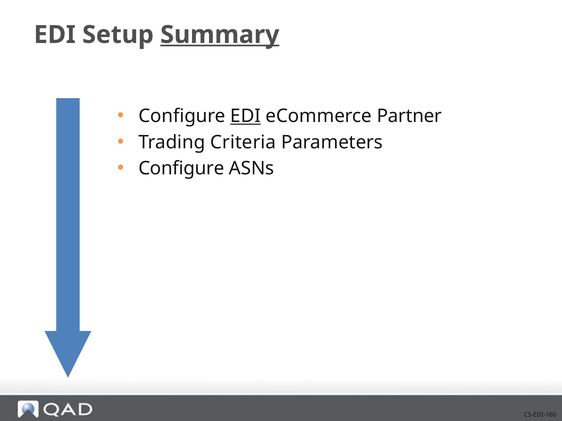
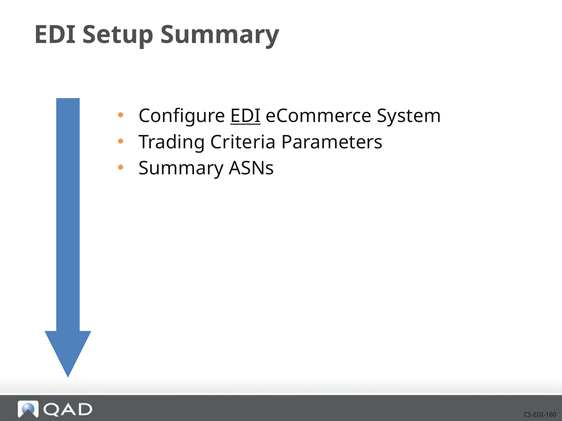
Summary underline: present -> none (220, 35)
Partner: Partner -> System (409, 116)
Configure: Configure -> Summary (181, 169)
